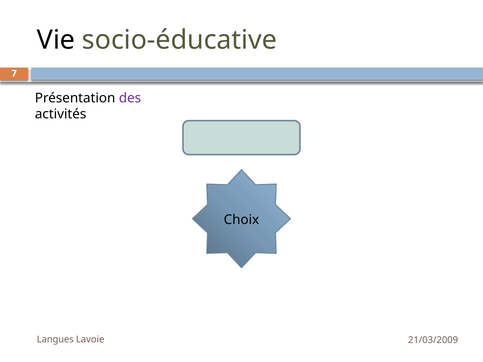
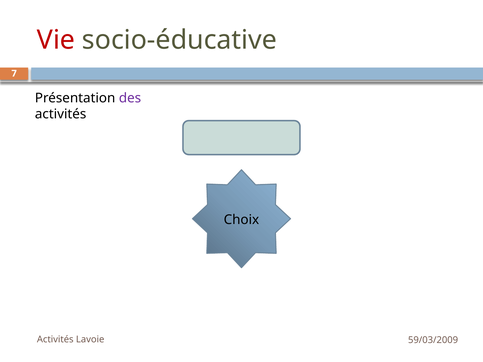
Vie colour: black -> red (56, 40)
Langues: Langues -> Activités (55, 340)
21/03/2009: 21/03/2009 -> 59/03/2009 (433, 340)
